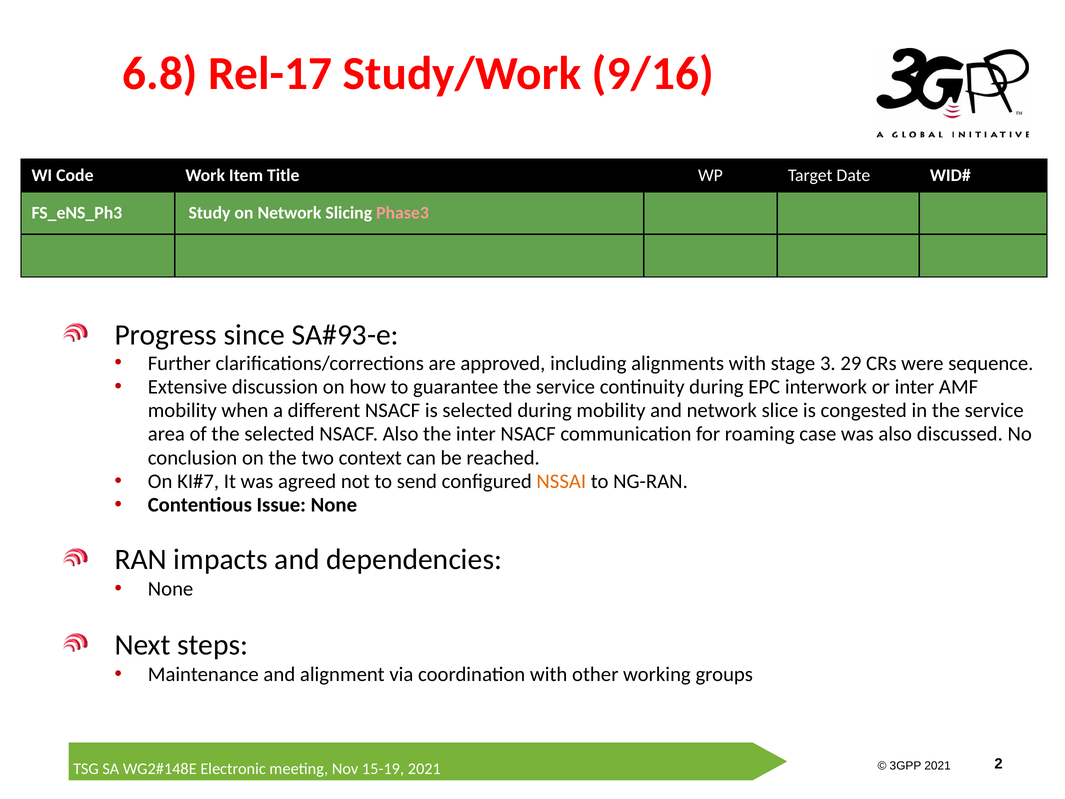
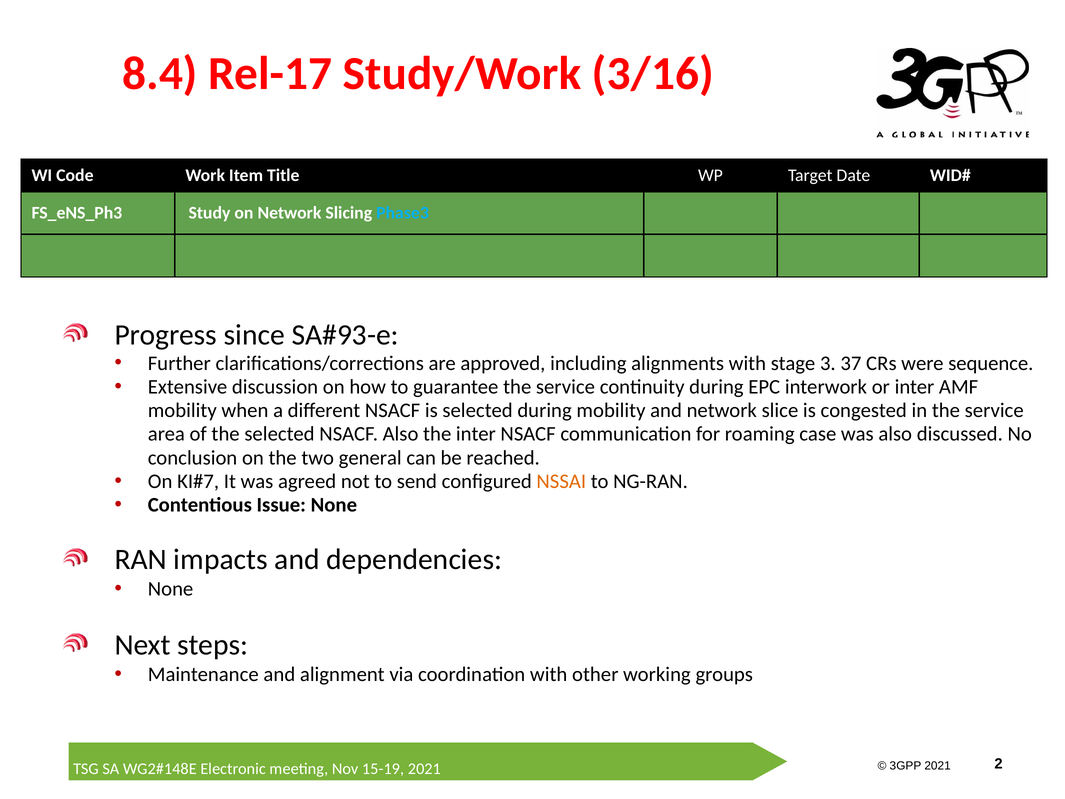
6.8: 6.8 -> 8.4 (160, 73)
9/16: 9/16 -> 3/16 (653, 73)
Phase3 colour: pink -> light blue (403, 213)
29: 29 -> 37 (851, 363)
context: context -> general (370, 458)
